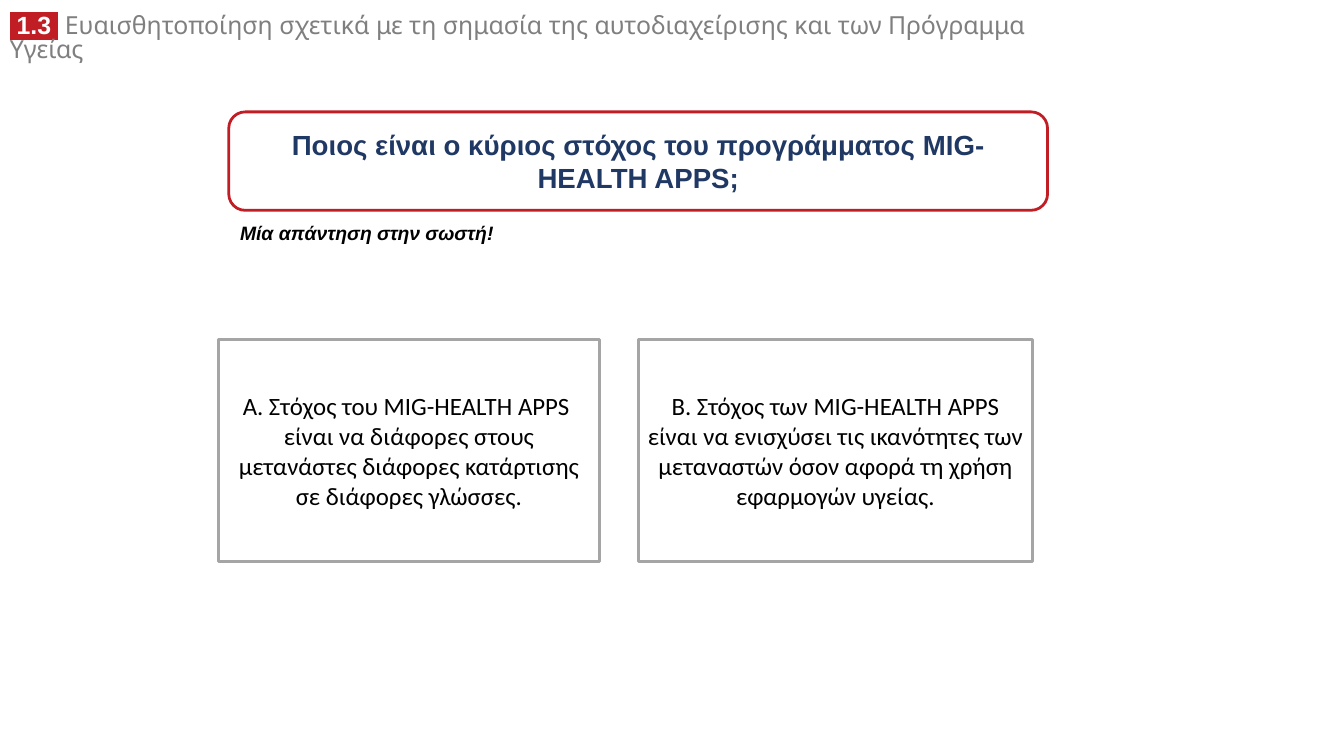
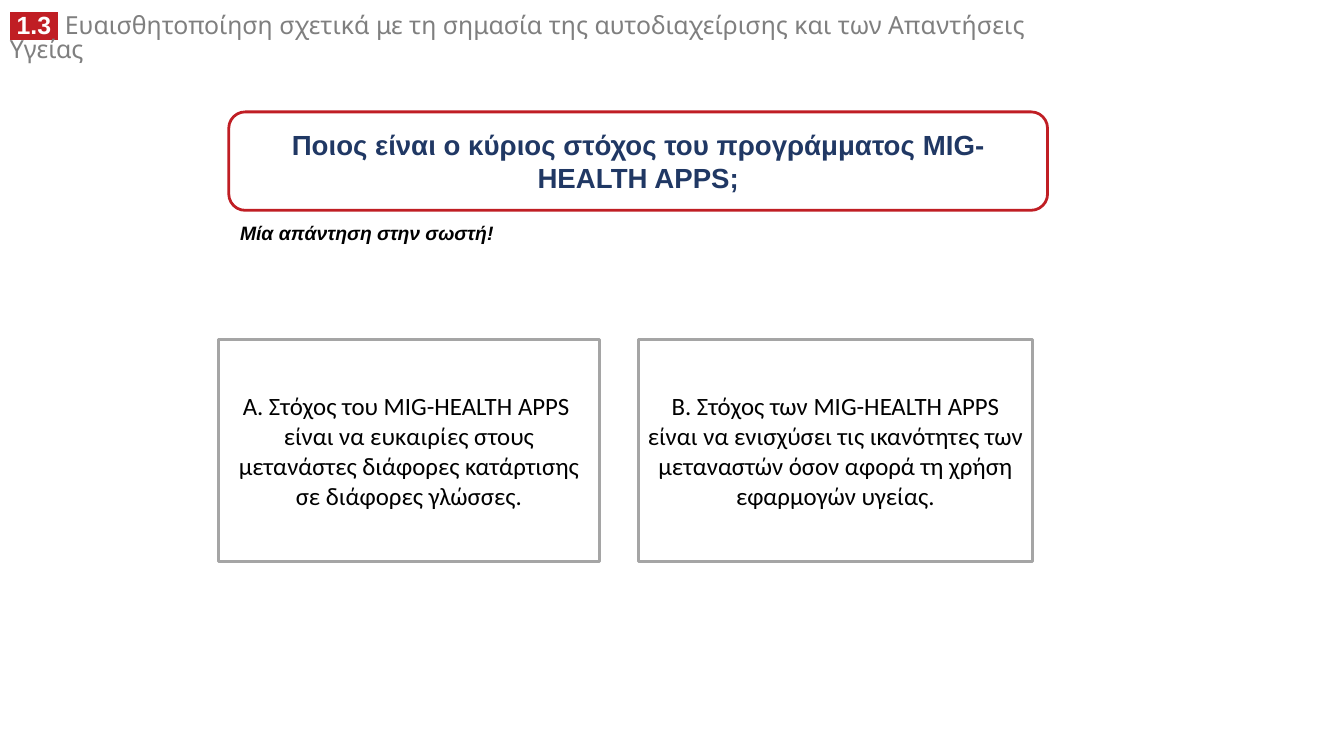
Πρόγραμμα: Πρόγραμμα -> Απαντήσεις (956, 27)
να διάφορες: διάφορες -> ευκαιρίες (419, 437)
